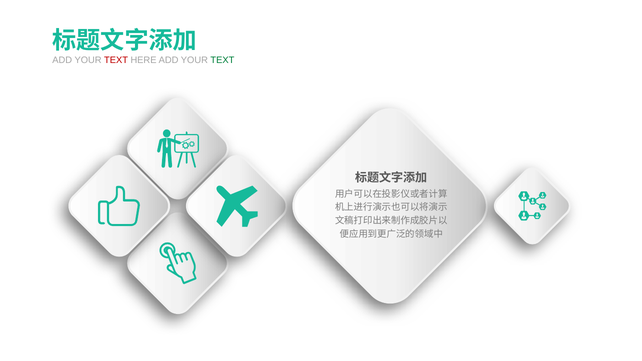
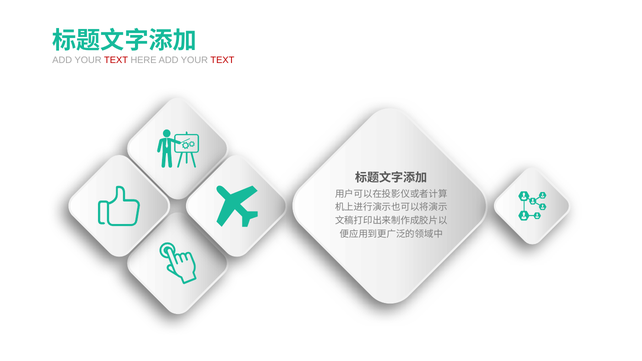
TEXT colour: green -> red (222, 60)
